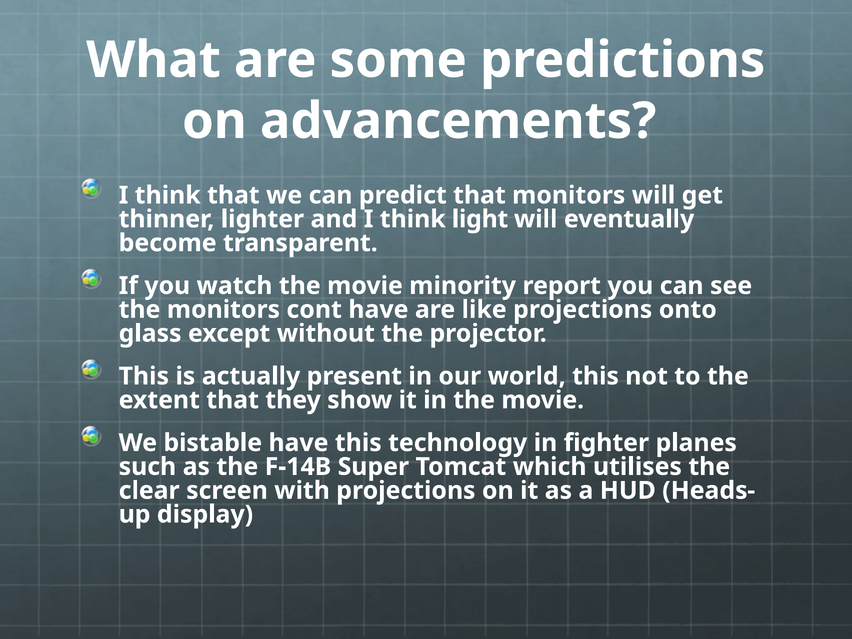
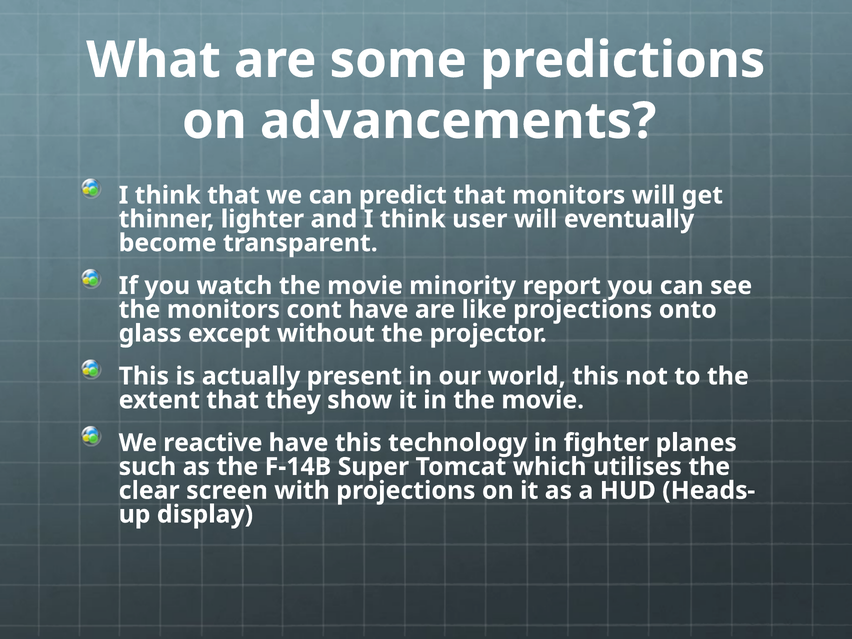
light: light -> user (480, 219)
bistable: bistable -> reactive (213, 443)
